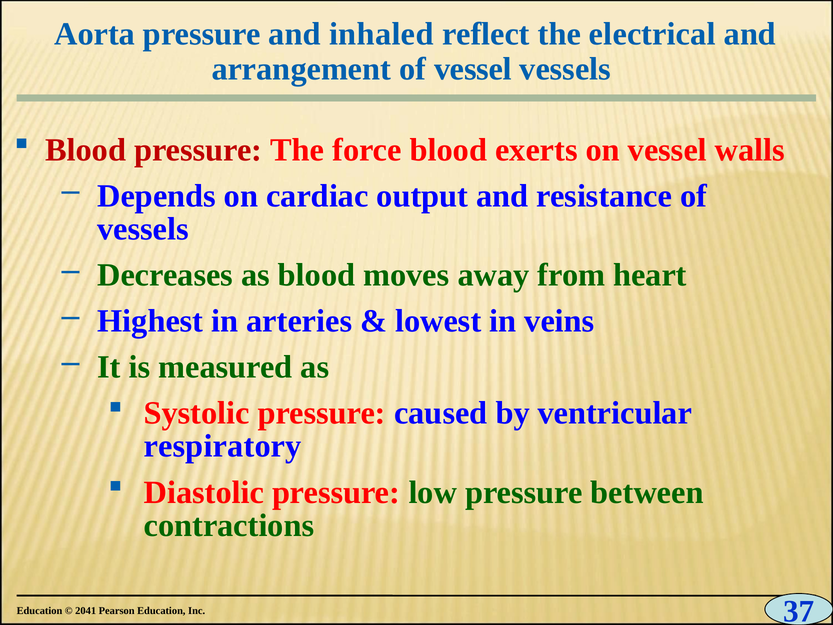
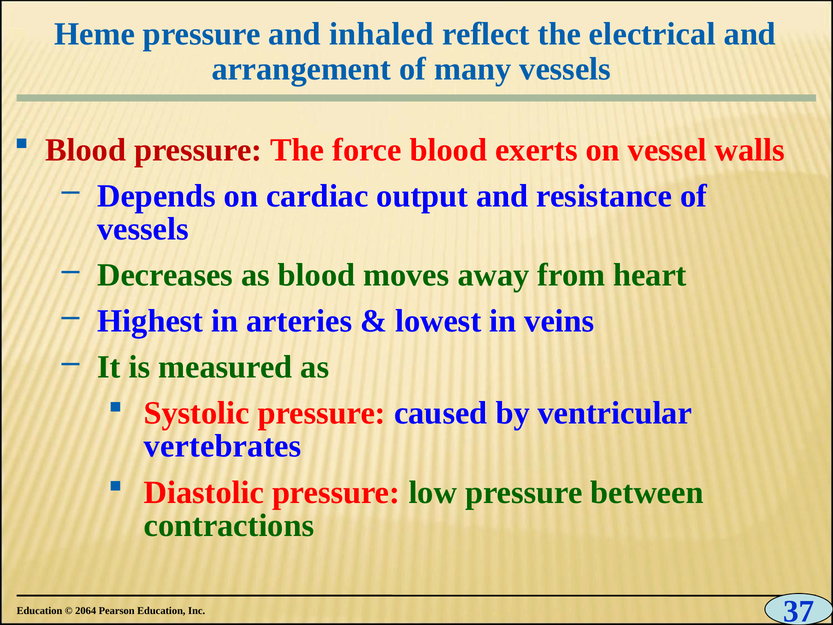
Aorta: Aorta -> Heme (95, 34)
of vessel: vessel -> many (473, 69)
respiratory: respiratory -> vertebrates (223, 446)
2041: 2041 -> 2064 (86, 611)
